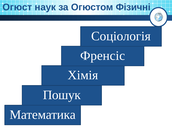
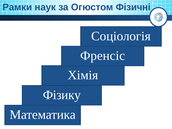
Огюст: Огюст -> Рамки (17, 7)
Пошук: Пошук -> Фізику (62, 95)
